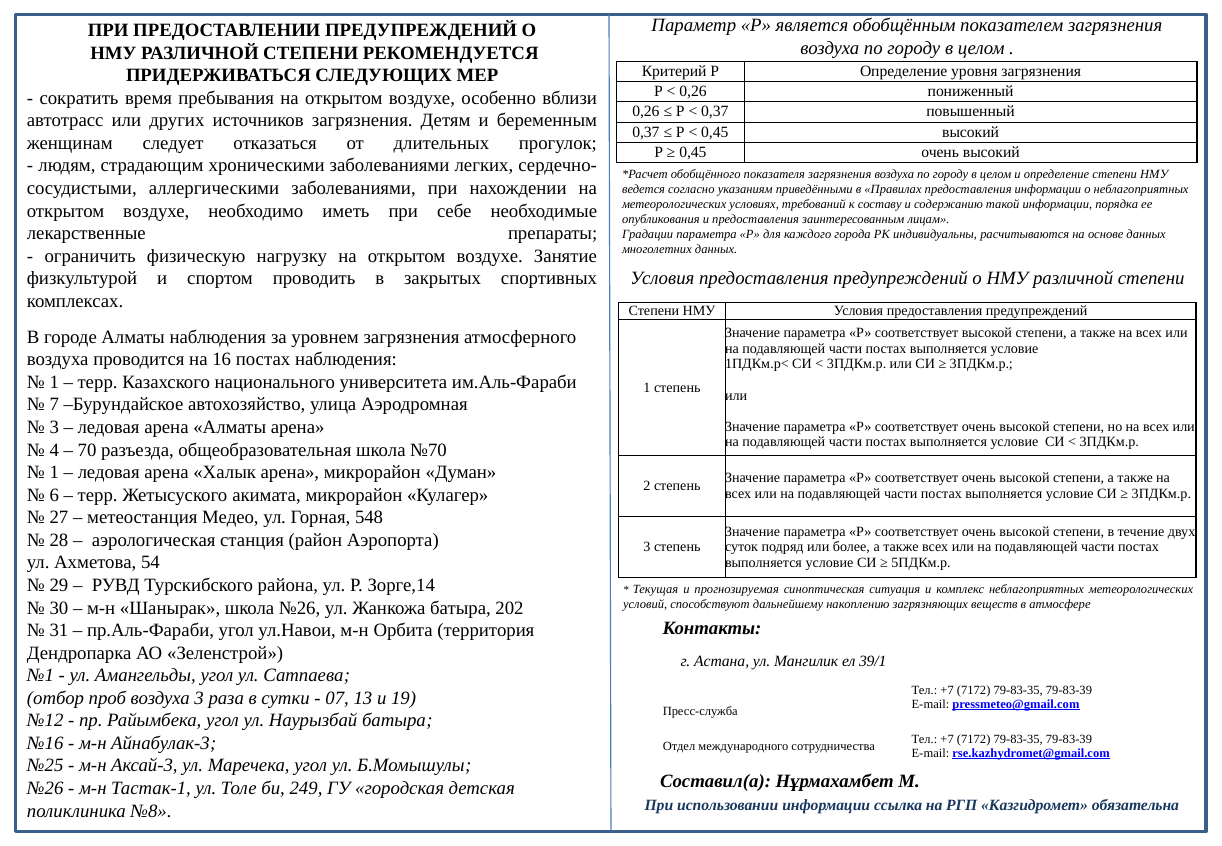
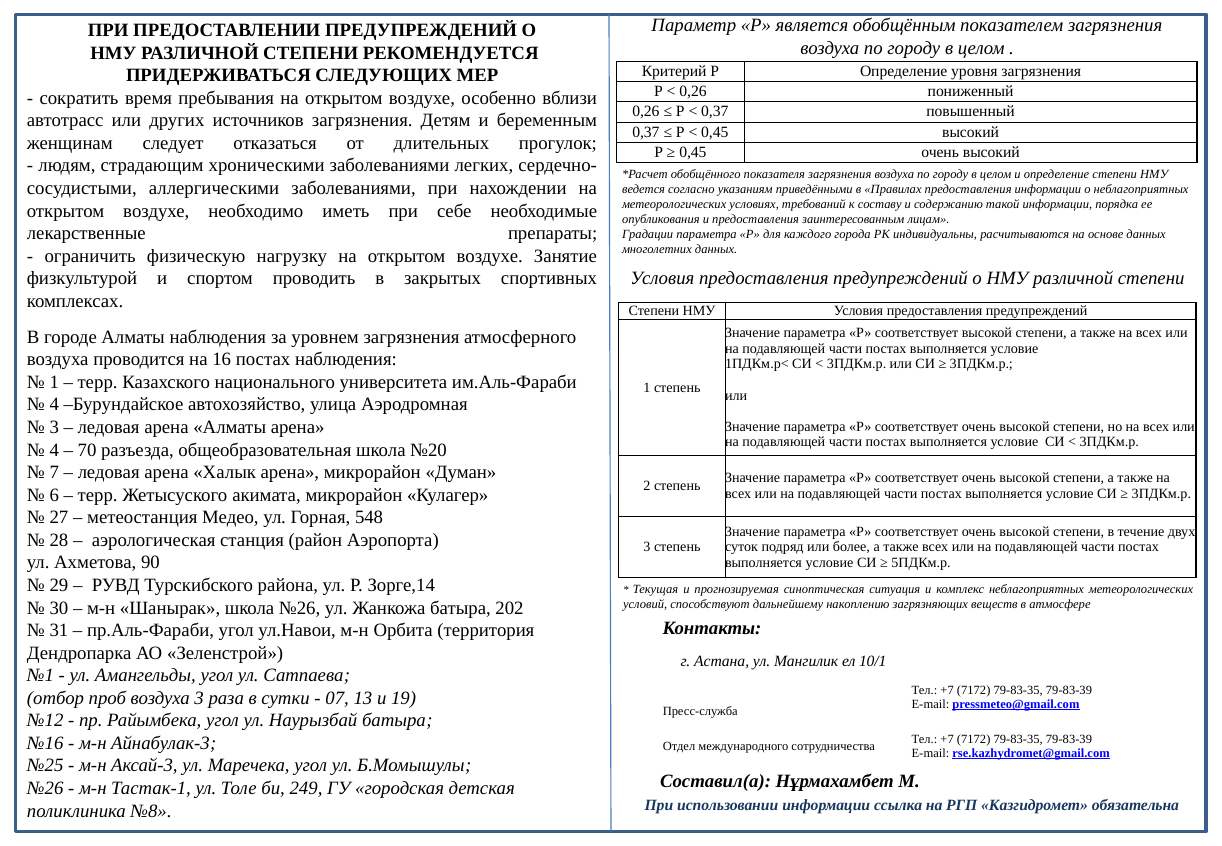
7: 7 -> 4 (54, 405)
№70: №70 -> №20 (429, 450)
1: 1 -> 7 (54, 472)
54: 54 -> 90 (150, 563)
39/1: 39/1 -> 10/1 (873, 661)
